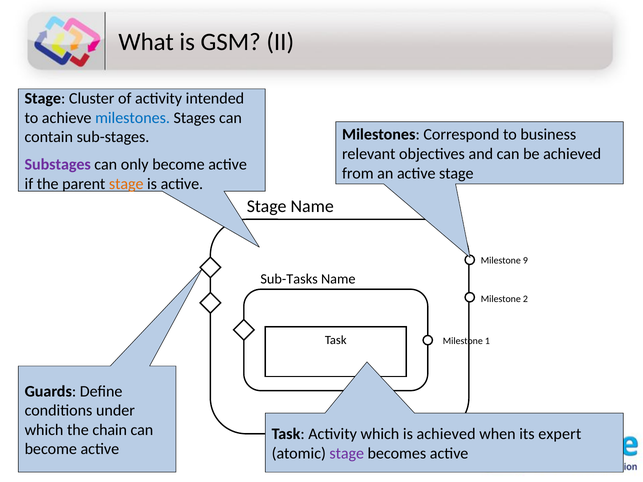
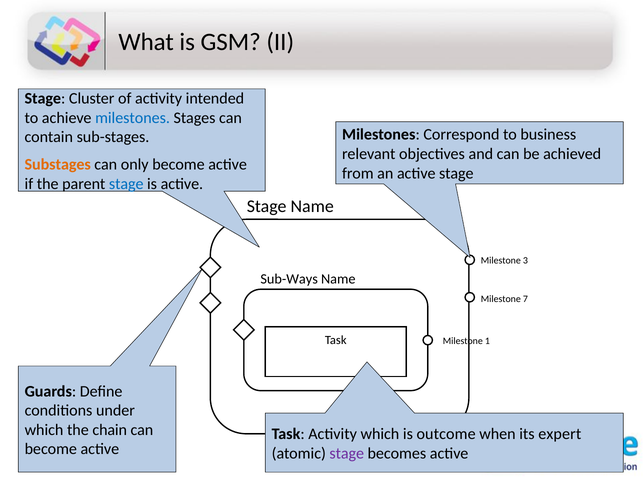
Substages colour: purple -> orange (58, 165)
stage colour: orange -> blue (126, 184)
9: 9 -> 3 (525, 261)
Sub-Tasks: Sub-Tasks -> Sub-Ways (289, 279)
2: 2 -> 7 (525, 299)
is achieved: achieved -> outcome (446, 434)
